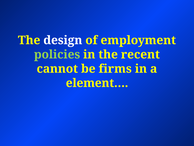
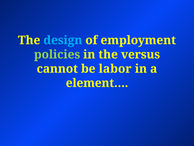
design colour: white -> light blue (63, 40)
recent: recent -> versus (140, 54)
firms: firms -> labor (115, 69)
